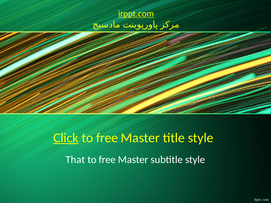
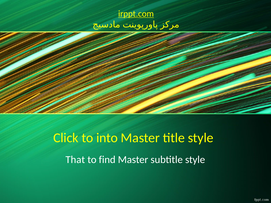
Click underline: present -> none (66, 138)
free: free -> into (107, 138)
free: free -> find (107, 160)
